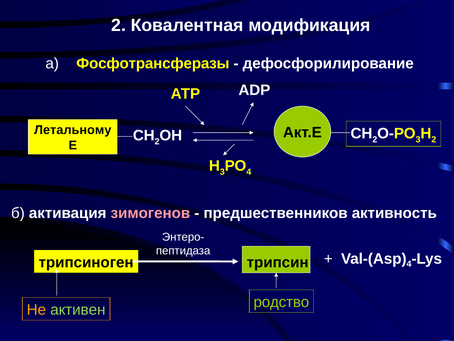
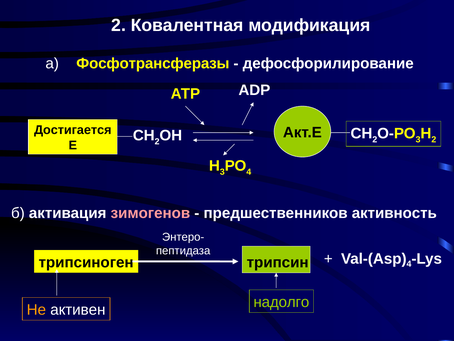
Летальному: Летальному -> Достигается (73, 130)
родство: родство -> надолго (281, 302)
активен colour: light green -> white (78, 309)
